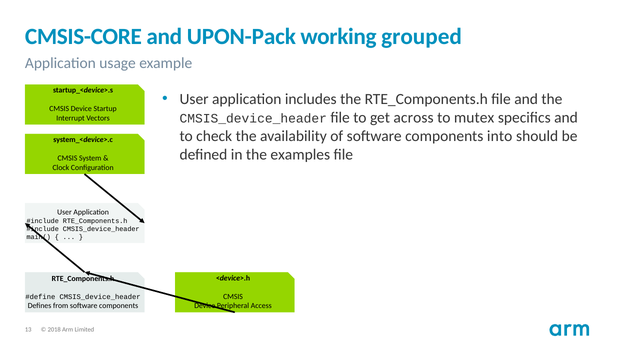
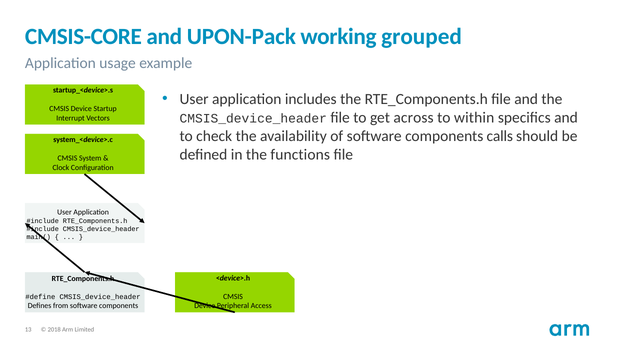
mutex: mutex -> within (474, 118)
into: into -> calls (500, 136)
examples: examples -> functions (300, 155)
